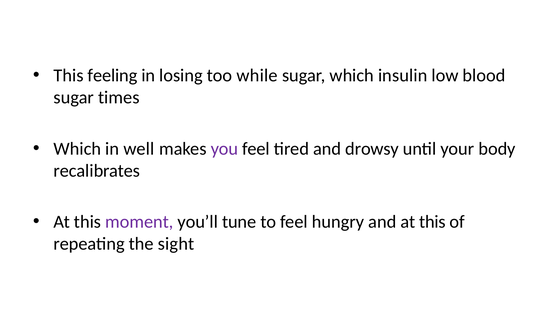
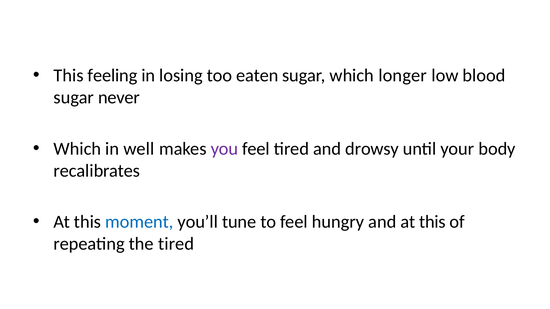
while: while -> eaten (257, 76)
insulin: insulin -> longer (403, 76)
times: times -> never (119, 98)
moment colour: purple -> blue (139, 222)
the sight: sight -> tired (176, 244)
